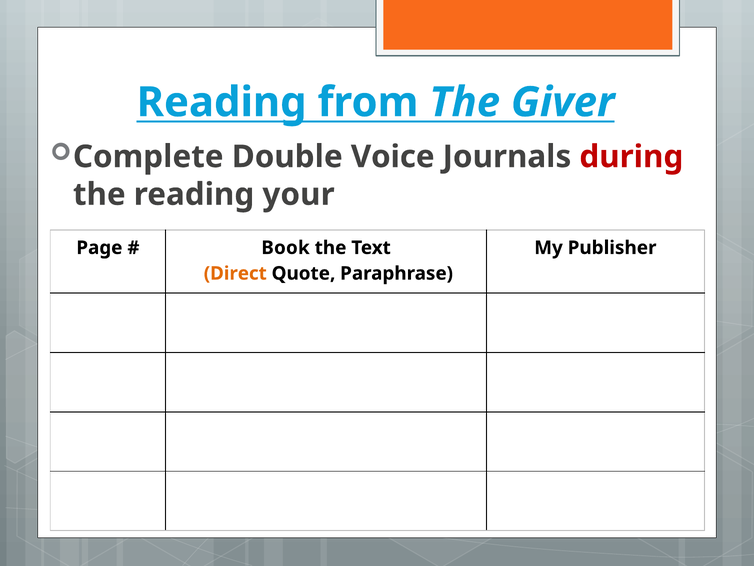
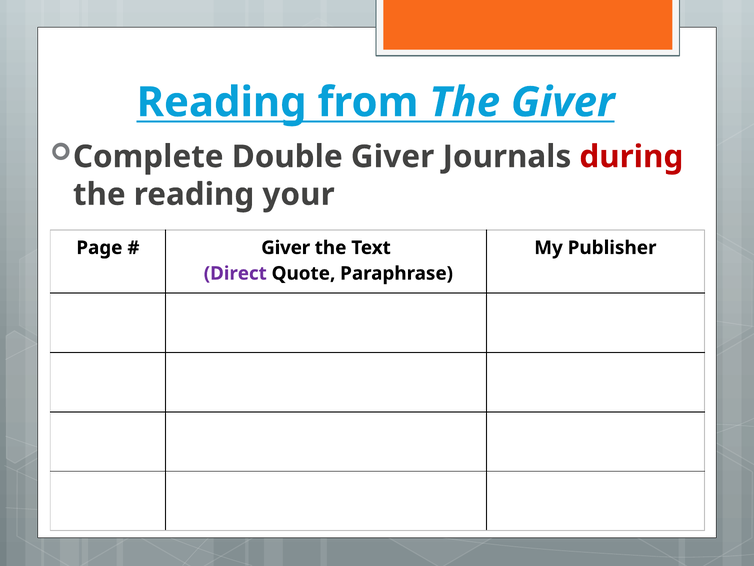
Double Voice: Voice -> Giver (393, 157)
Book: Book -> Giver (286, 248)
Direct colour: orange -> purple (235, 273)
